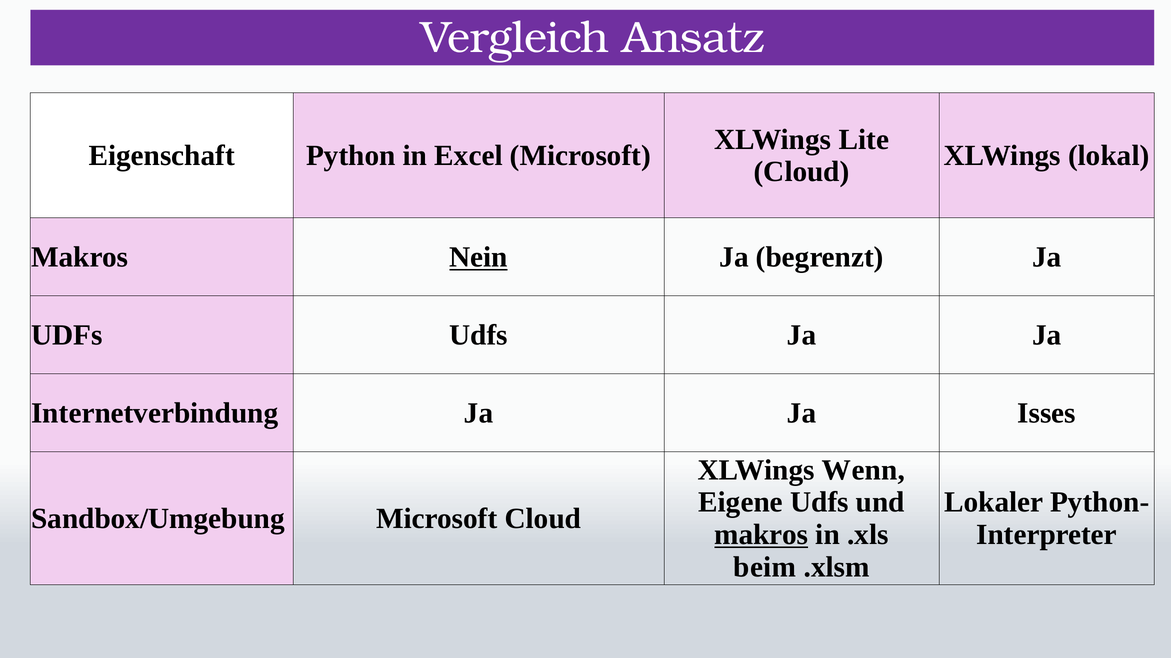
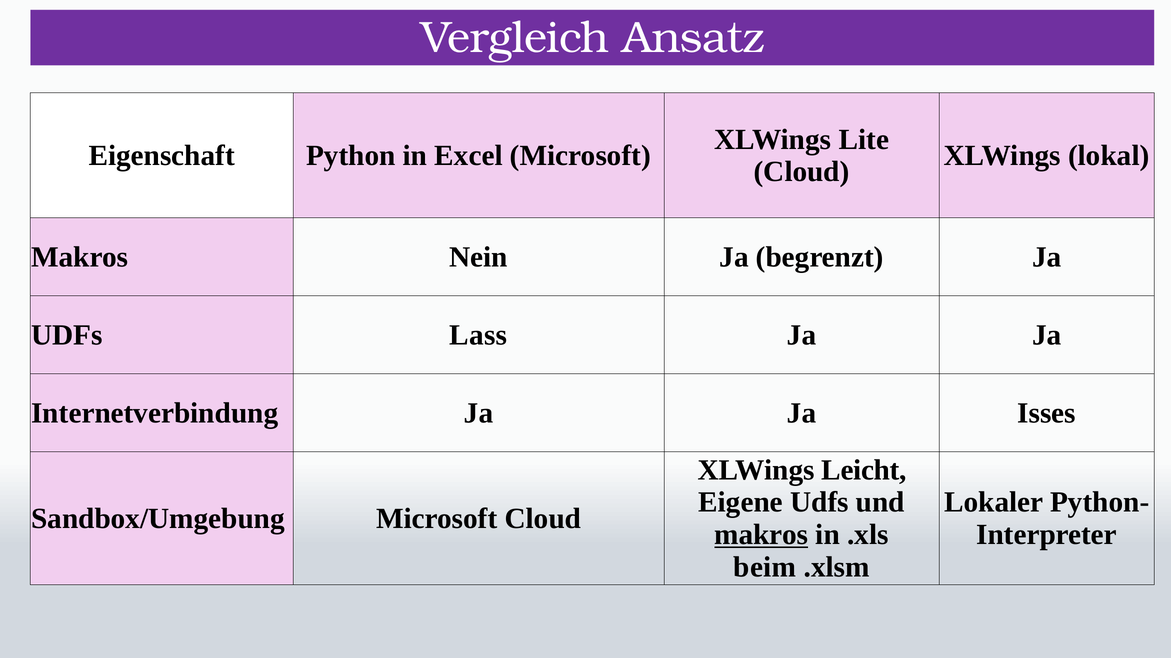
Nein underline: present -> none (478, 257)
UDFs Udfs: Udfs -> Lass (478, 335)
Wenn: Wenn -> Leicht (864, 470)
